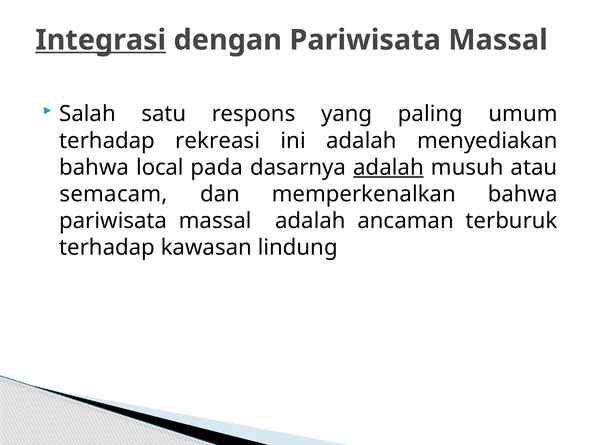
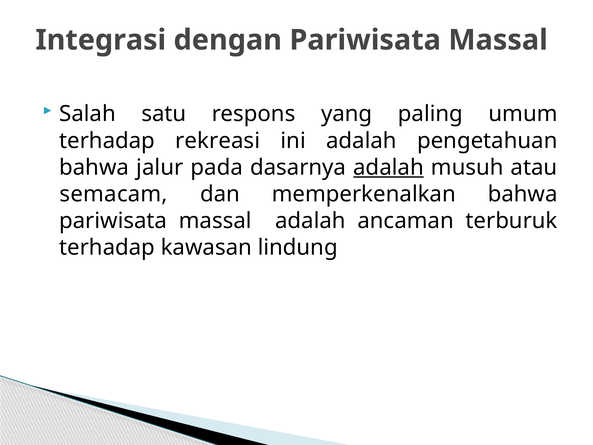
Integrasi underline: present -> none (101, 40)
menyediakan: menyediakan -> pengetahuan (487, 141)
local: local -> jalur (160, 167)
